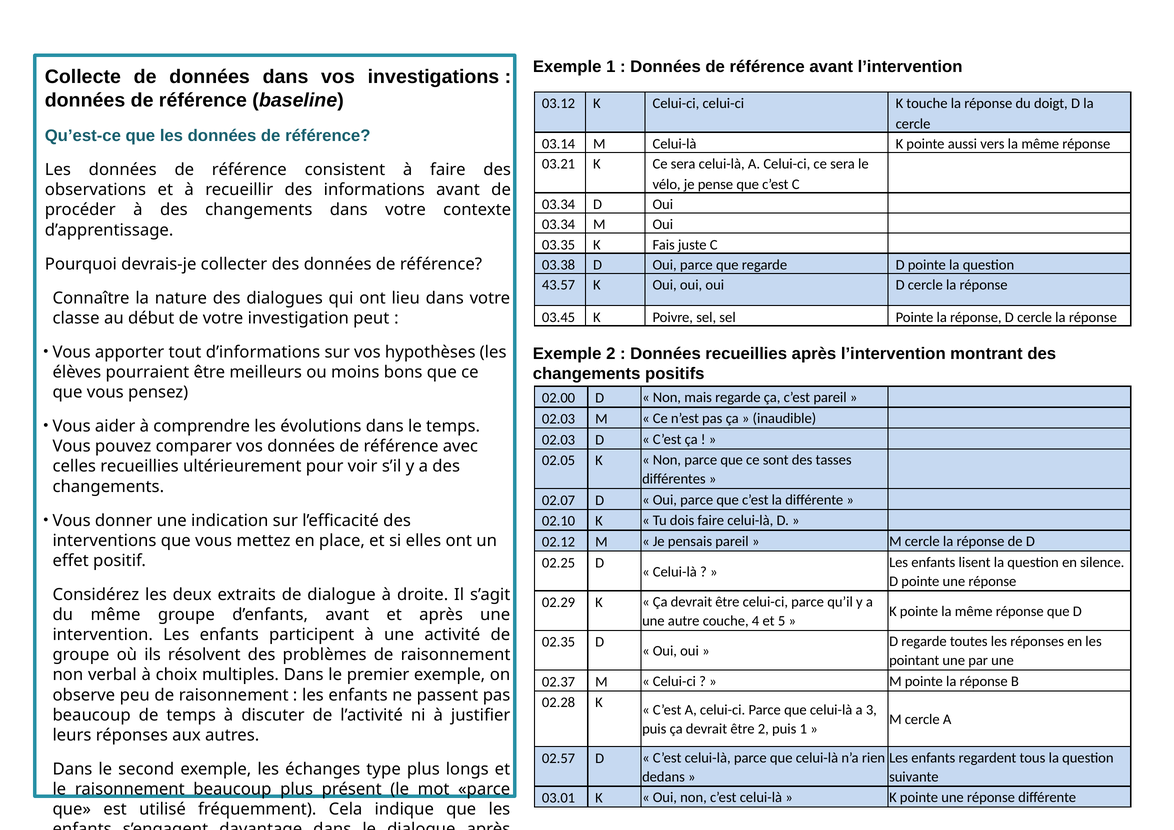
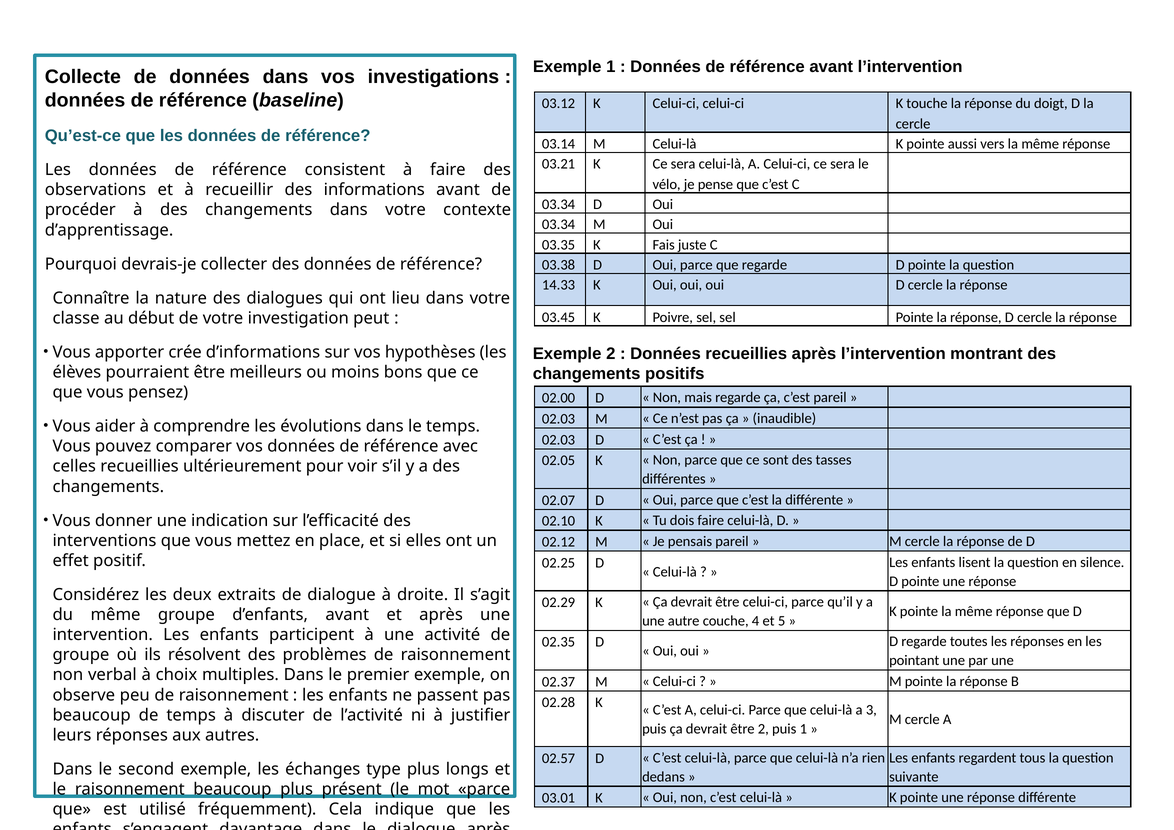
43.57: 43.57 -> 14.33 (559, 285)
tout: tout -> crée (185, 352)
